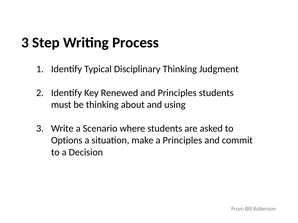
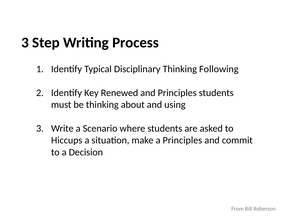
Judgment: Judgment -> Following (219, 69)
Options: Options -> Hiccups (67, 141)
